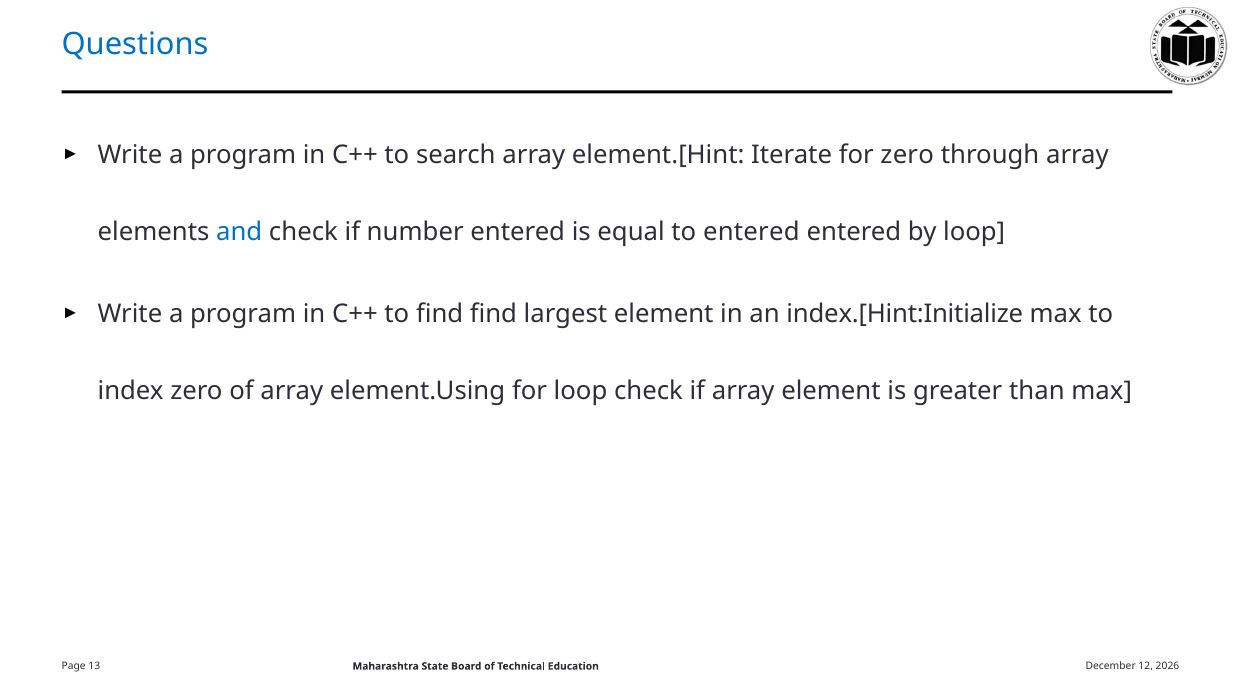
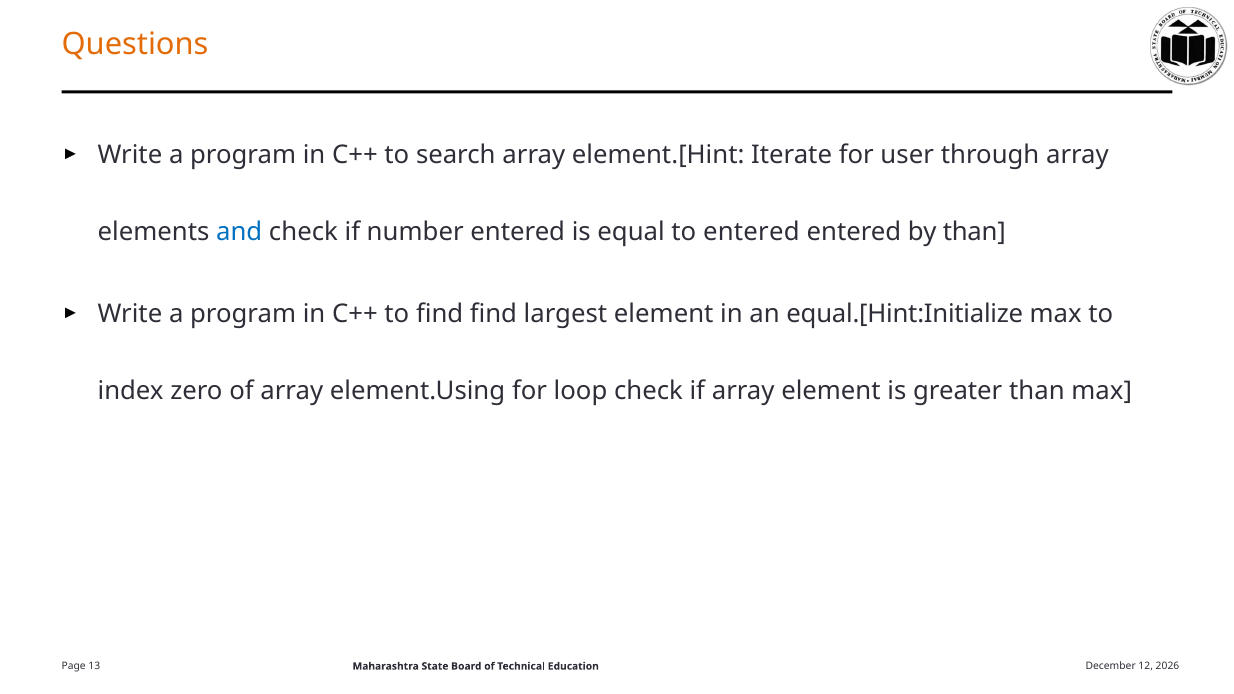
Questions colour: blue -> orange (135, 45)
for zero: zero -> user (907, 155)
by loop: loop -> than (974, 232)
index.[Hint:Initialize: index.[Hint:Initialize -> equal.[Hint:Initialize (905, 314)
